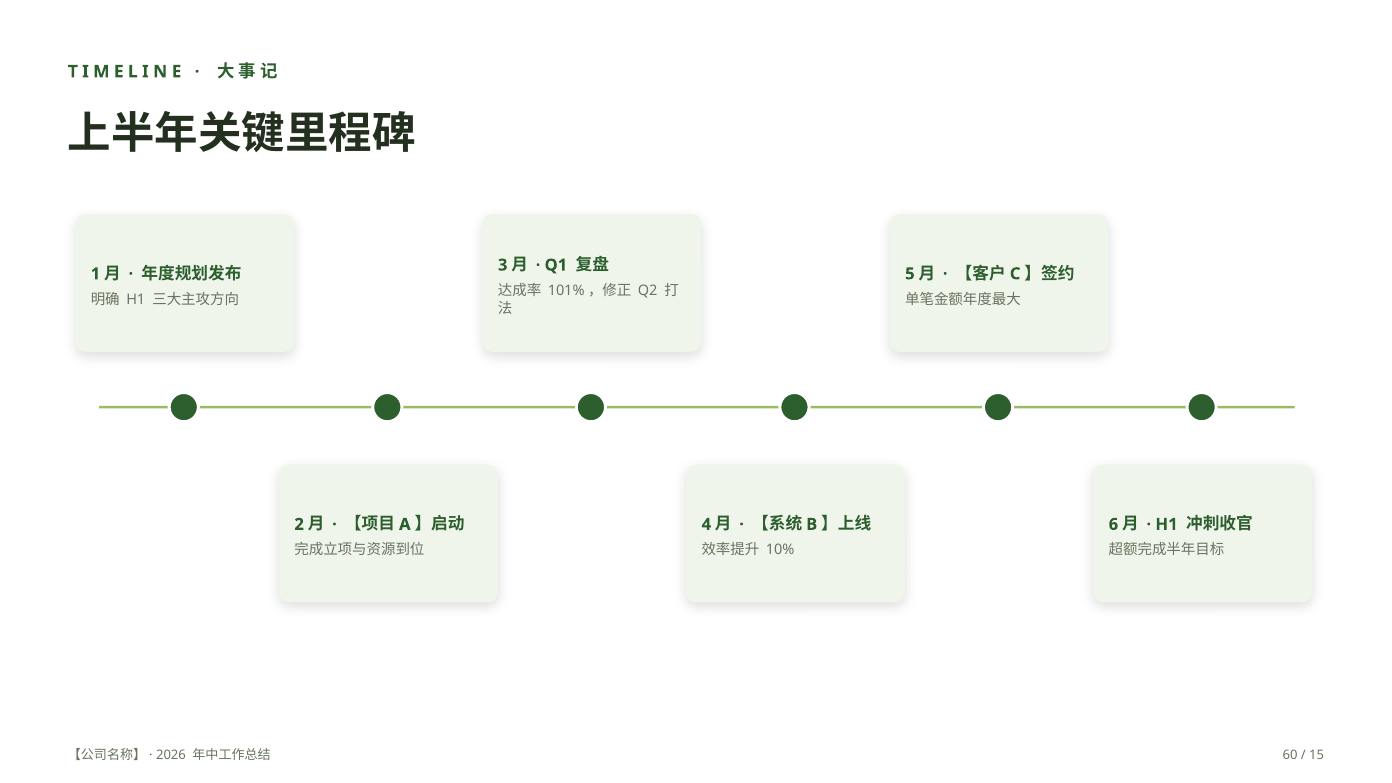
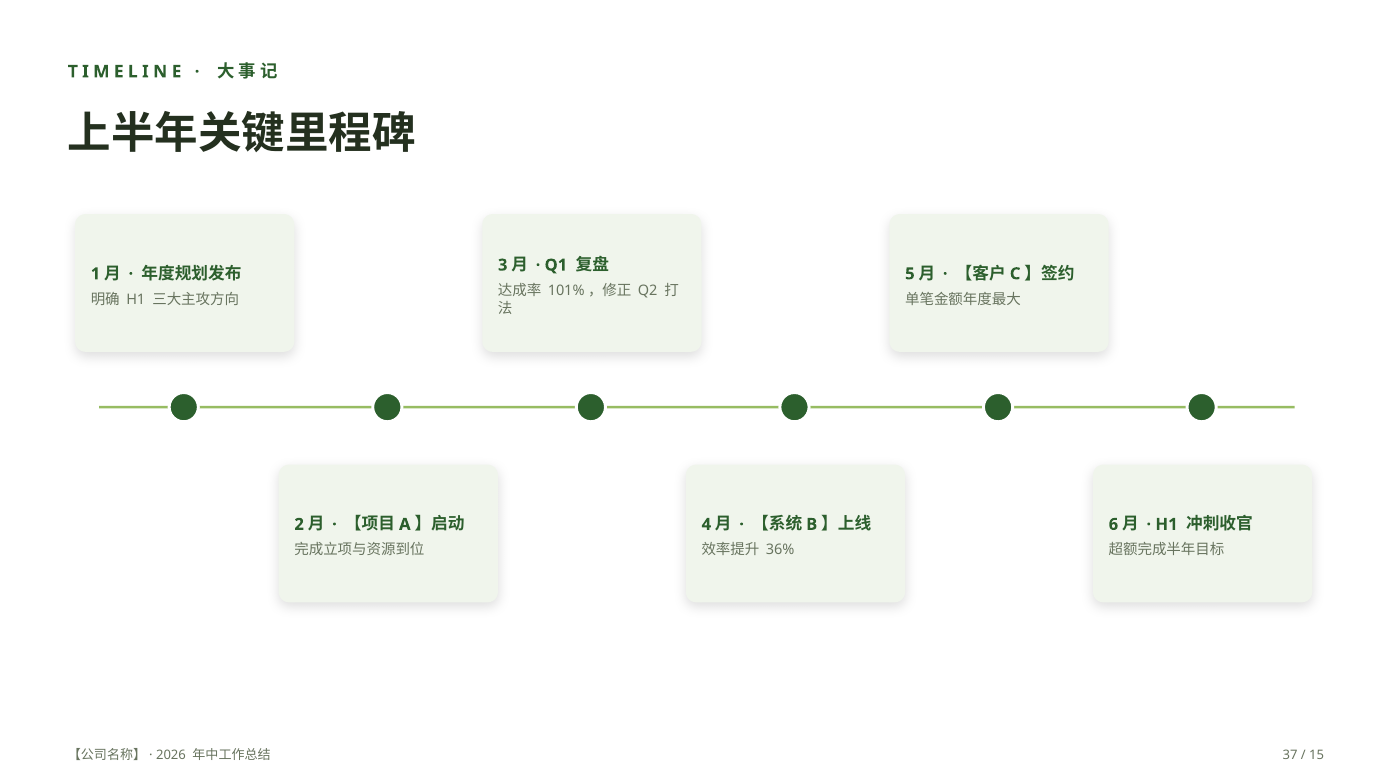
10%: 10% -> 36% (780, 550)
60: 60 -> 37 (1290, 756)
